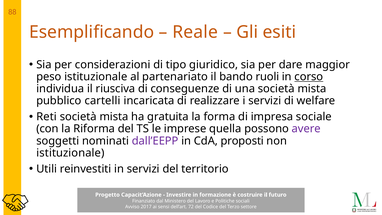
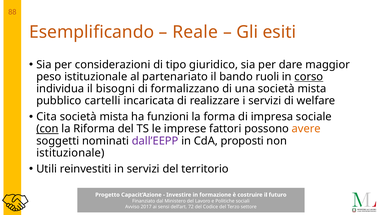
riusciva: riusciva -> bisogni (115, 89)
conseguenze: conseguenze -> formalizzano (185, 89)
Reti: Reti -> Cita (47, 117)
gratuita: gratuita -> funzioni (168, 117)
con underline: none -> present (47, 129)
quella: quella -> fattori (225, 129)
avere colour: purple -> orange (306, 129)
